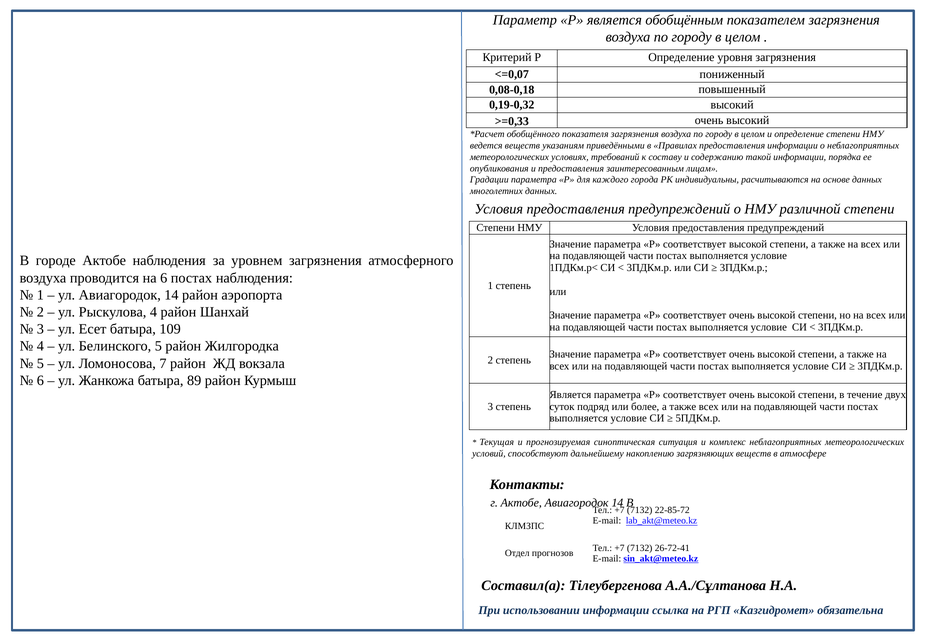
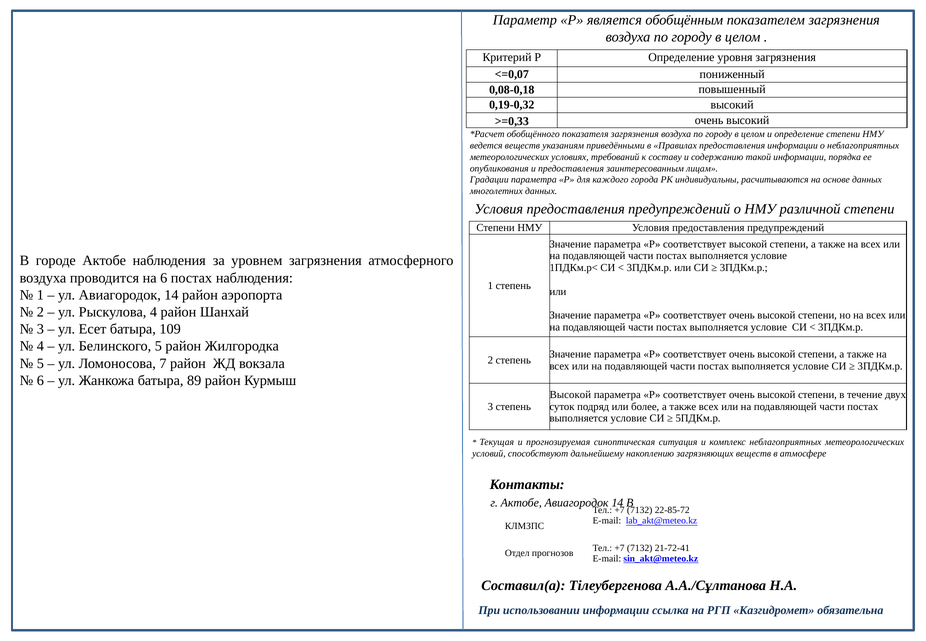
Является: Является -> Высокой (570, 395)
26-72-41: 26-72-41 -> 21-72-41 (672, 548)
